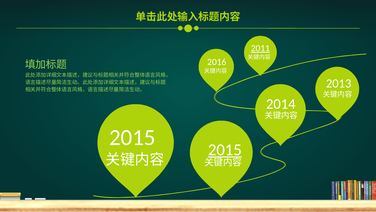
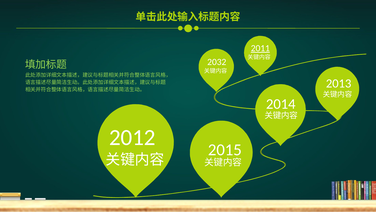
2016: 2016 -> 2032 (217, 62)
2015: 2015 -> 2012 (132, 137)
2015 underline: present -> none (225, 149)
